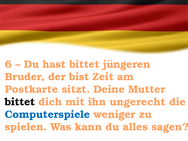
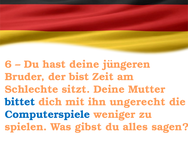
hast bittet: bittet -> deine (84, 64)
Postkarte: Postkarte -> Schlechte (32, 89)
bittet colour: black -> blue (20, 102)
kann: kann -> gibst (88, 127)
